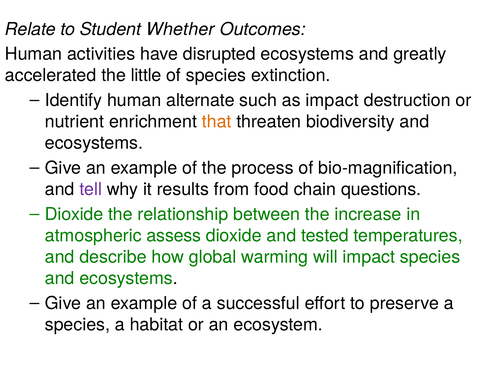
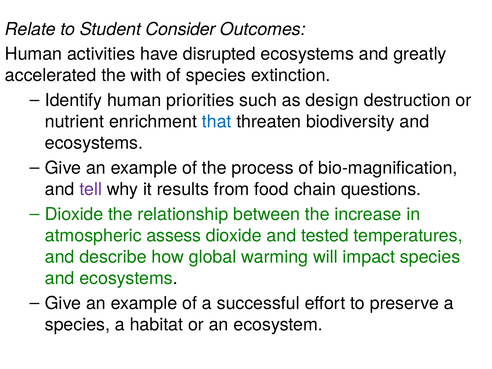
Whether: Whether -> Consider (181, 29)
little: little -> with (146, 75)
alternate: alternate -> priorities (200, 100)
as impact: impact -> design (332, 100)
that colour: orange -> blue (217, 122)
